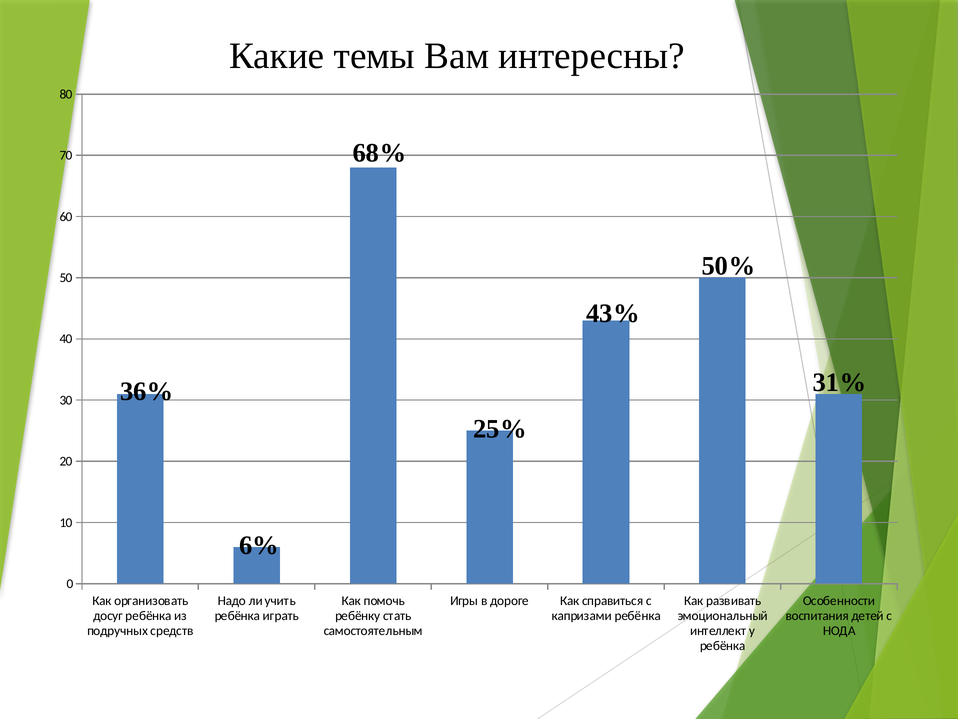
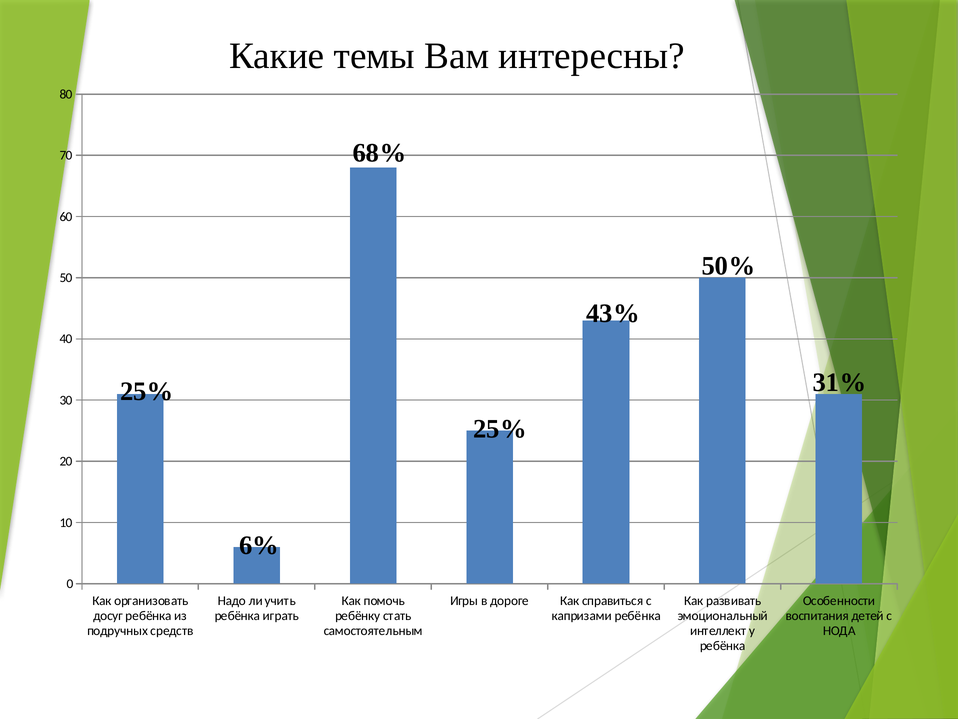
36%: 36% -> 25% (147, 391)
